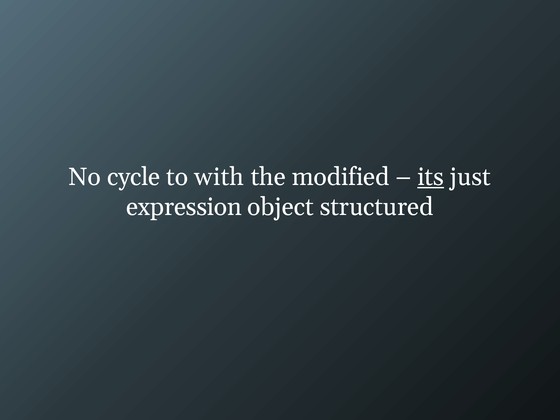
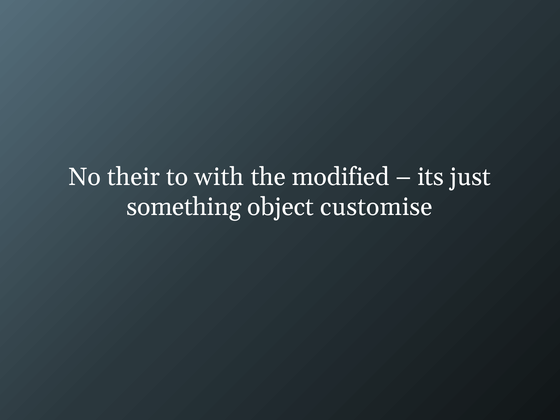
cycle: cycle -> their (134, 177)
its underline: present -> none (431, 177)
expression: expression -> something (184, 207)
structured: structured -> customise (376, 207)
